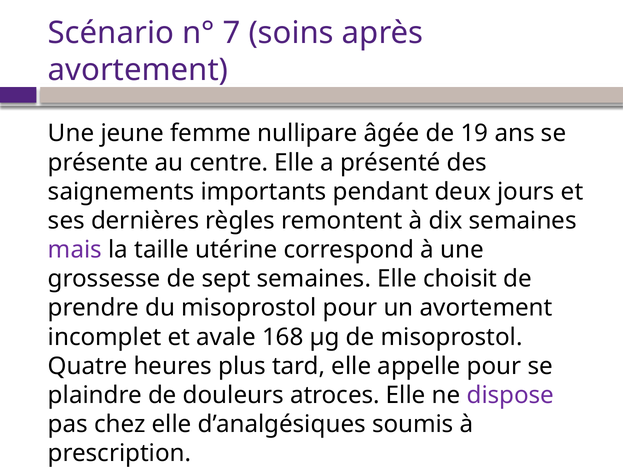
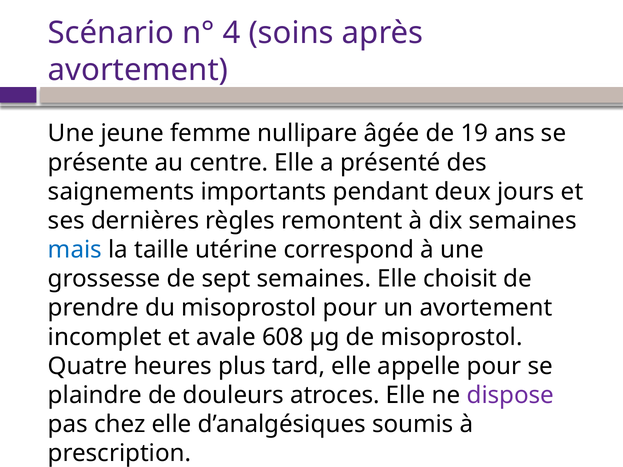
7: 7 -> 4 (232, 33)
mais colour: purple -> blue (75, 250)
168: 168 -> 608 (283, 337)
